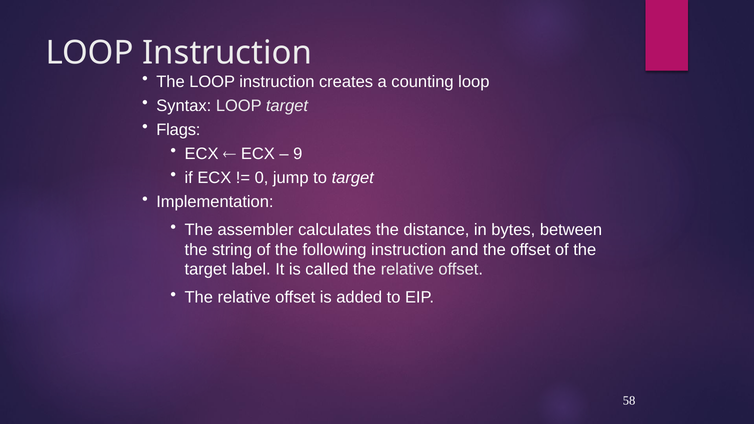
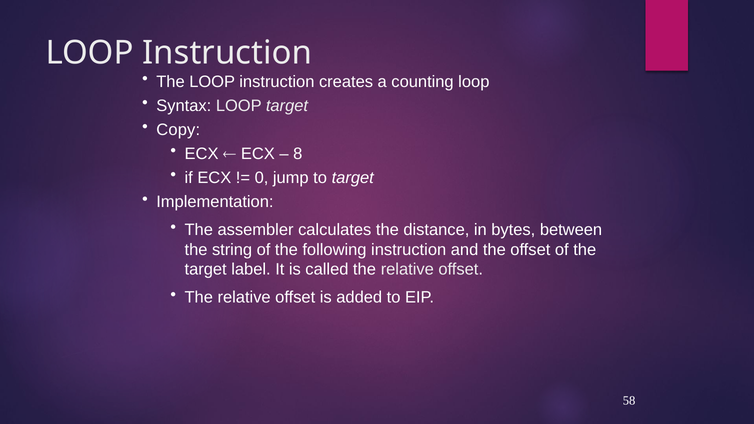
Flags: Flags -> Copy (178, 130)
9: 9 -> 8 (298, 154)
